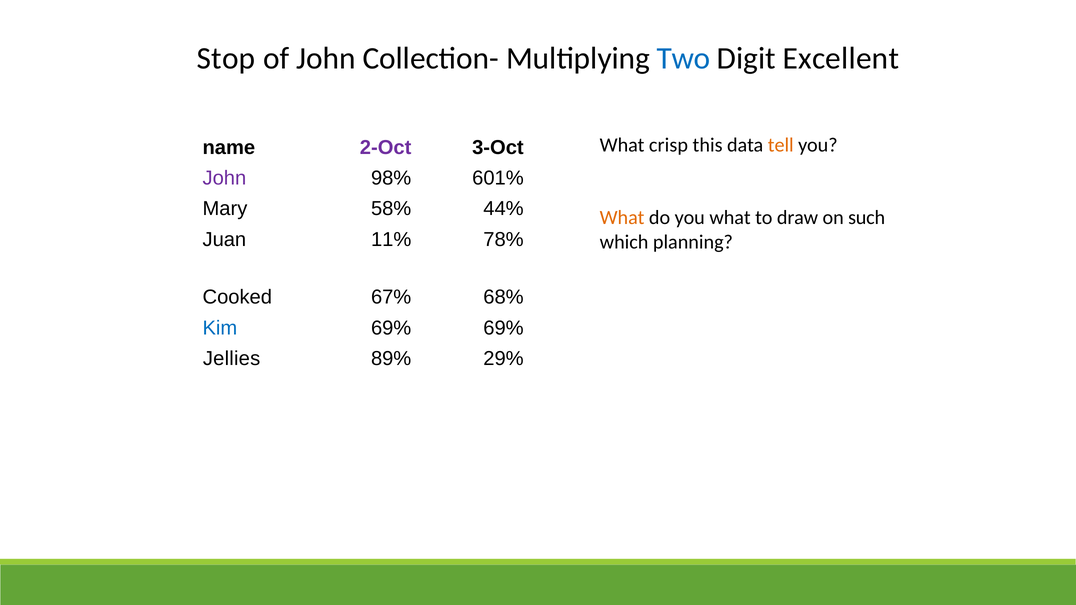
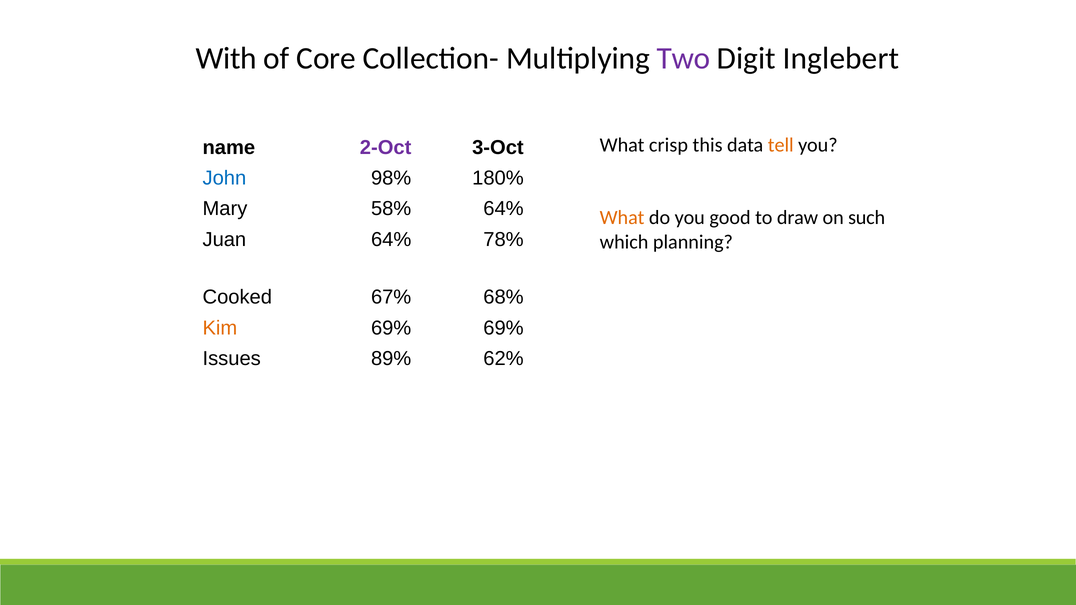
Stop: Stop -> With (226, 59)
of John: John -> Core (326, 59)
Two colour: blue -> purple (684, 59)
Excellent: Excellent -> Inglebert (841, 59)
John colour: purple -> blue (224, 178)
601%: 601% -> 180% (498, 178)
58% 44%: 44% -> 64% (504, 209)
do you what: what -> good (730, 218)
Juan 11%: 11% -> 64% (391, 239)
Kim colour: blue -> orange (220, 328)
Jellies: Jellies -> Issues (232, 359)
29%: 29% -> 62% (504, 359)
